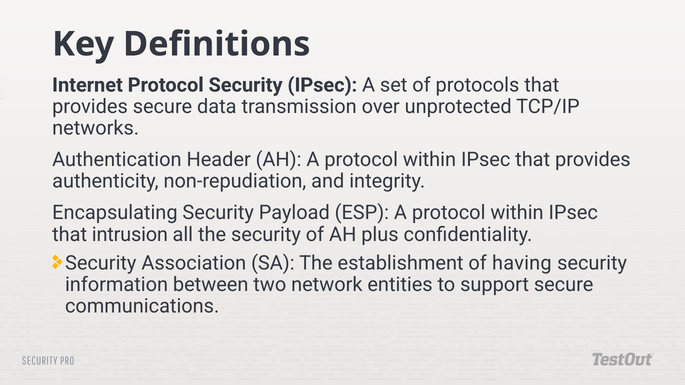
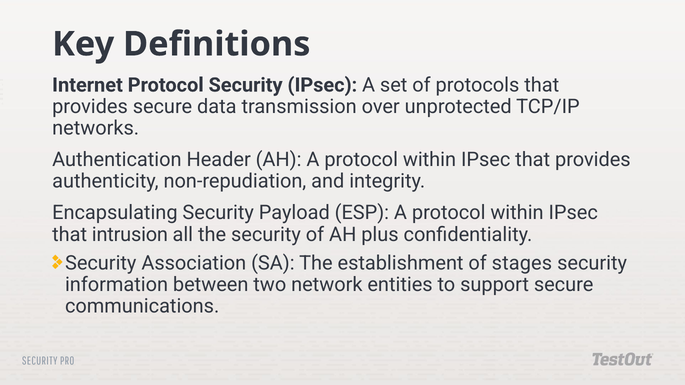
having: having -> stages (522, 263)
